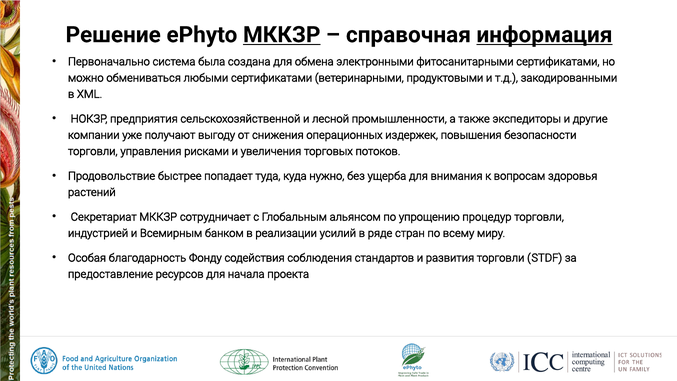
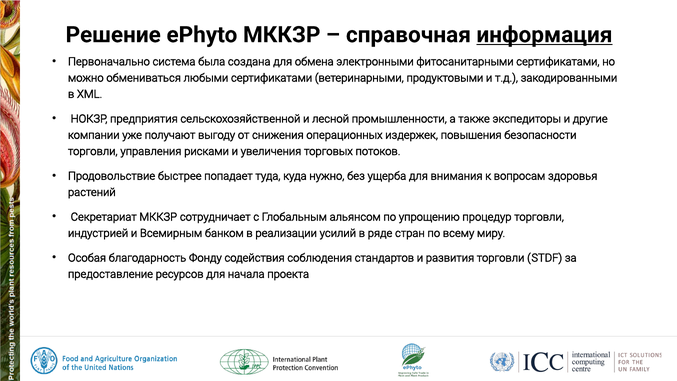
МККЗР underline: present -> none (282, 35)
